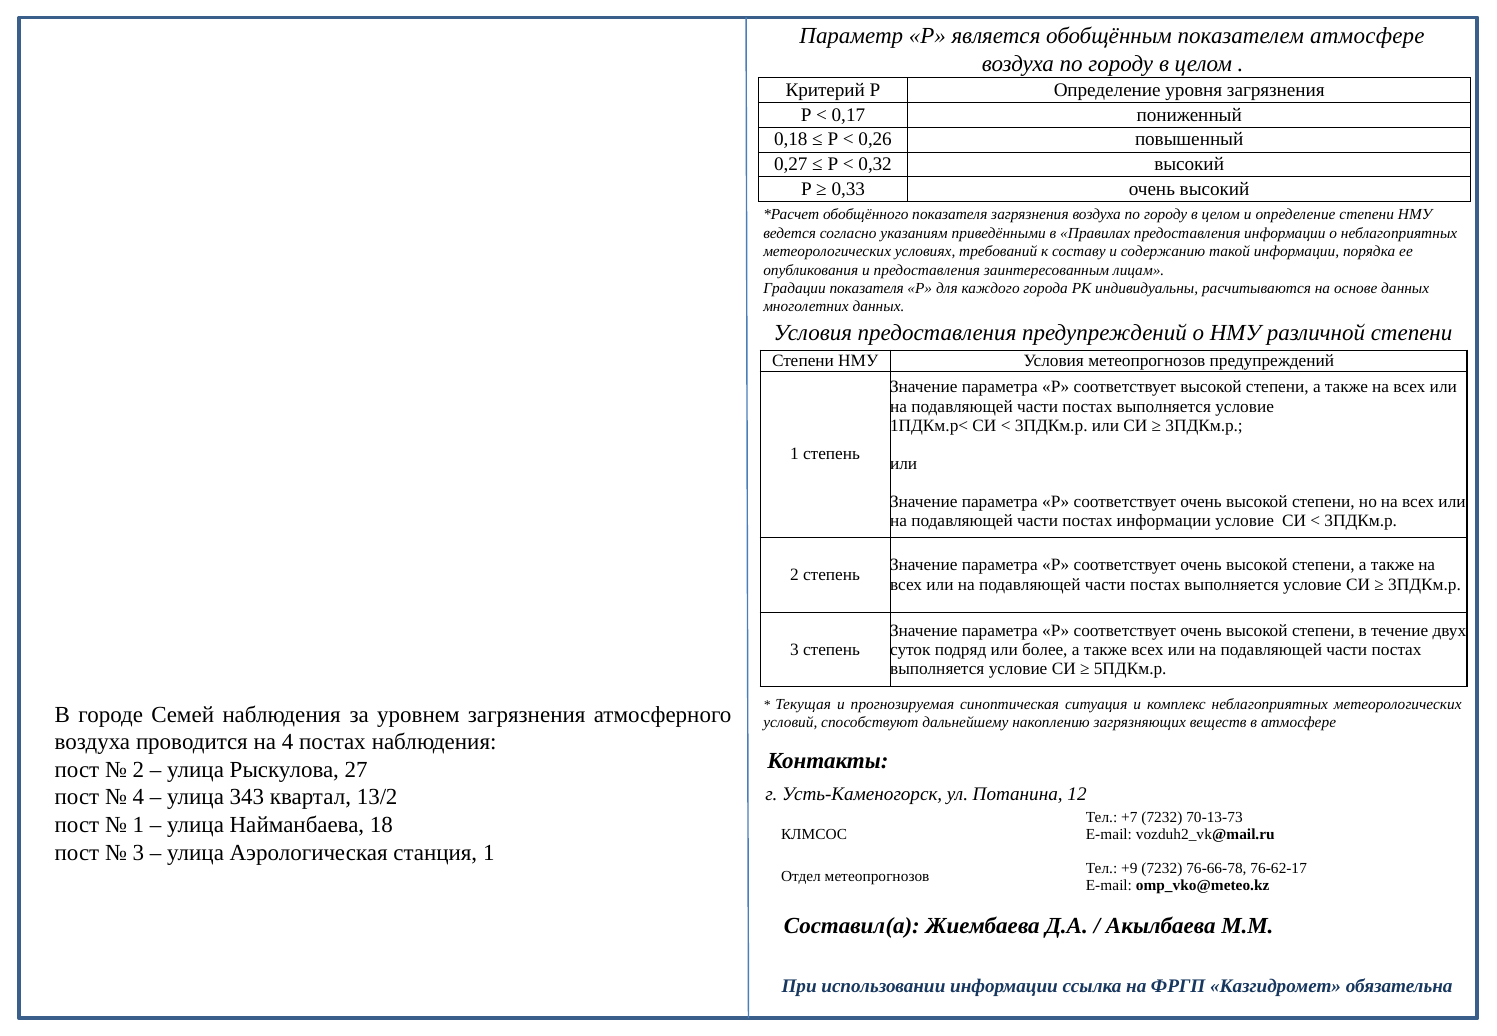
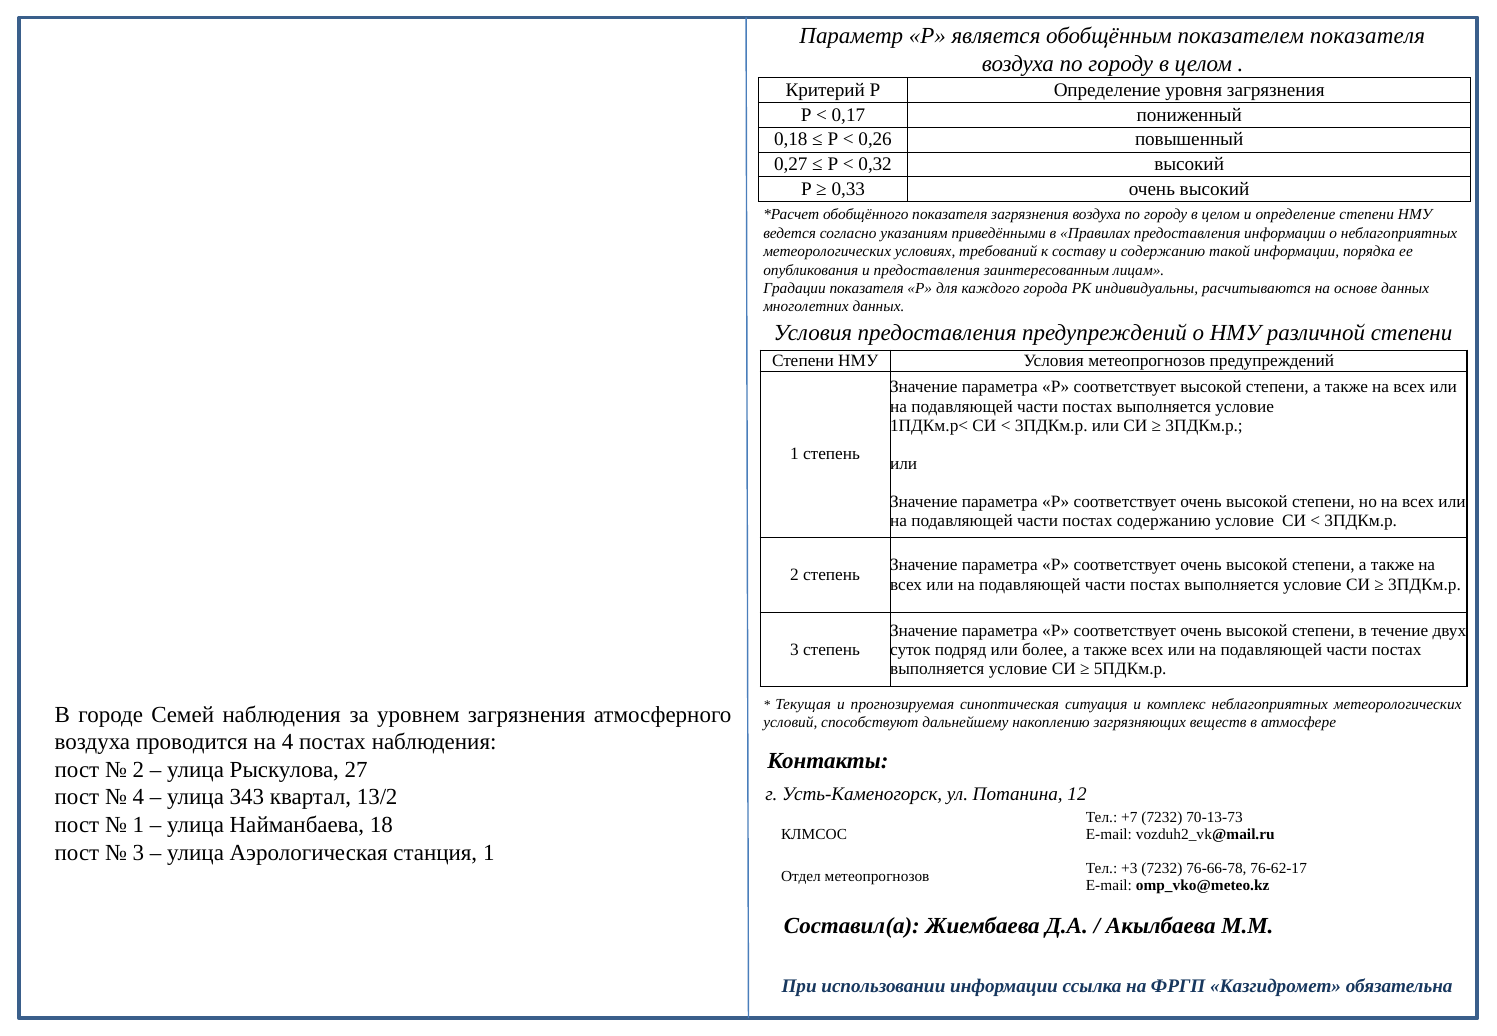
показателем атмосфере: атмосфере -> показателя (1367, 36)
постах информации: информации -> содержанию (1164, 521)
+9: +9 -> +3 (1129, 868)
